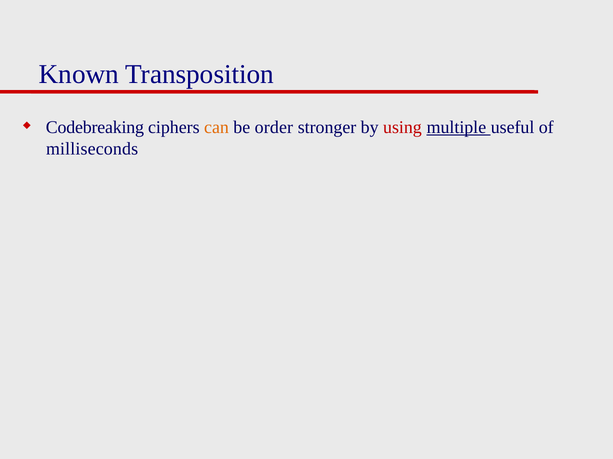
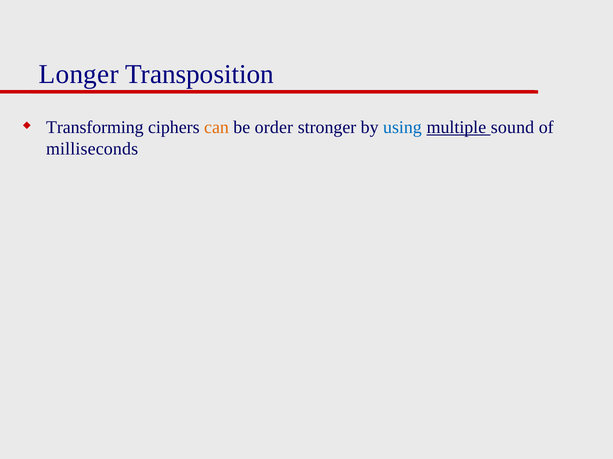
Known: Known -> Longer (79, 74)
Codebreaking: Codebreaking -> Transforming (95, 127)
using colour: red -> blue (402, 127)
useful: useful -> sound (512, 127)
